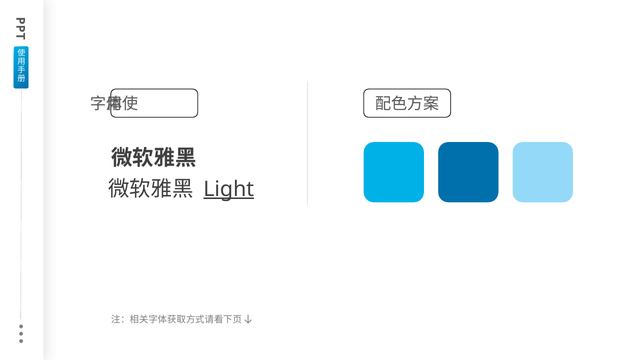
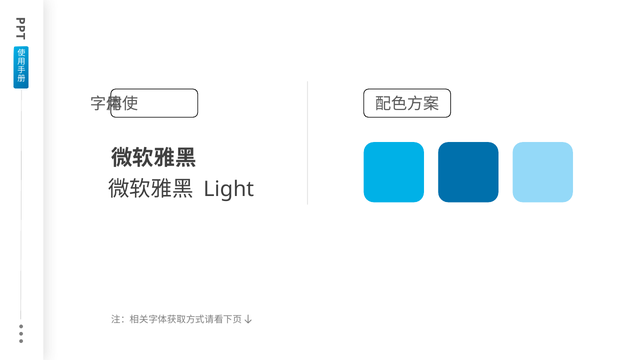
Light underline: present -> none (229, 189)
